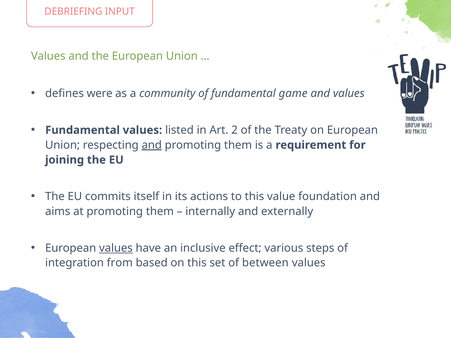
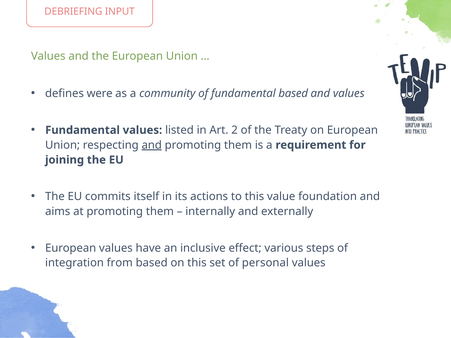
fundamental game: game -> based (293, 94)
values underline: present -> none (116, 248)
between: between -> personal (265, 263)
